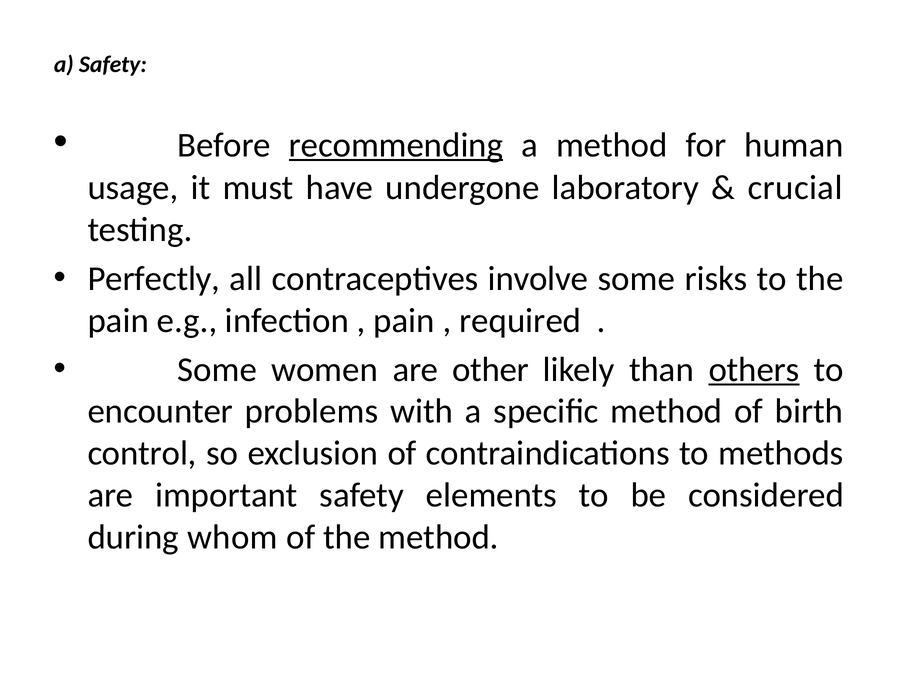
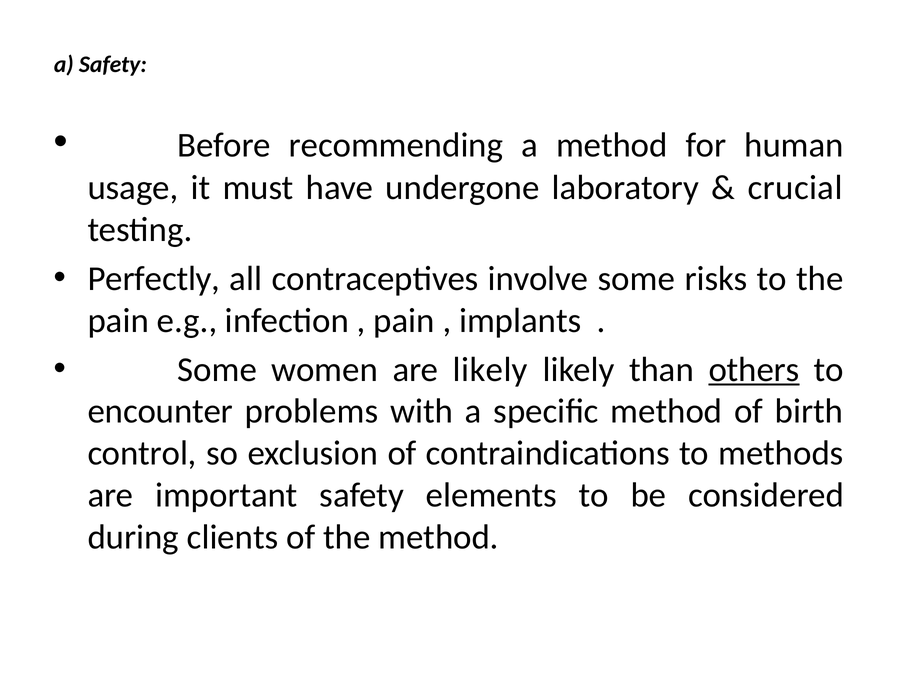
recommending underline: present -> none (396, 145)
required: required -> implants (520, 321)
are other: other -> likely (490, 370)
whom: whom -> clients (233, 537)
